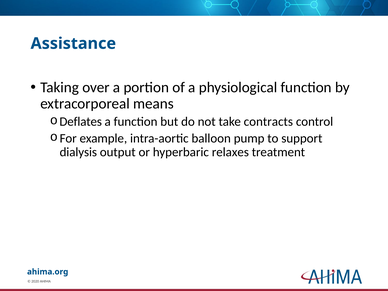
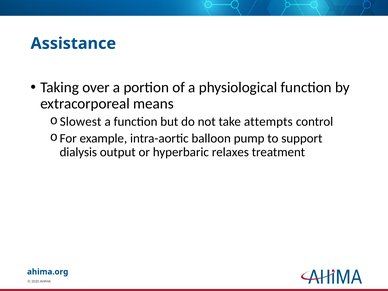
Deflates: Deflates -> Slowest (81, 122)
contracts: contracts -> attempts (268, 122)
